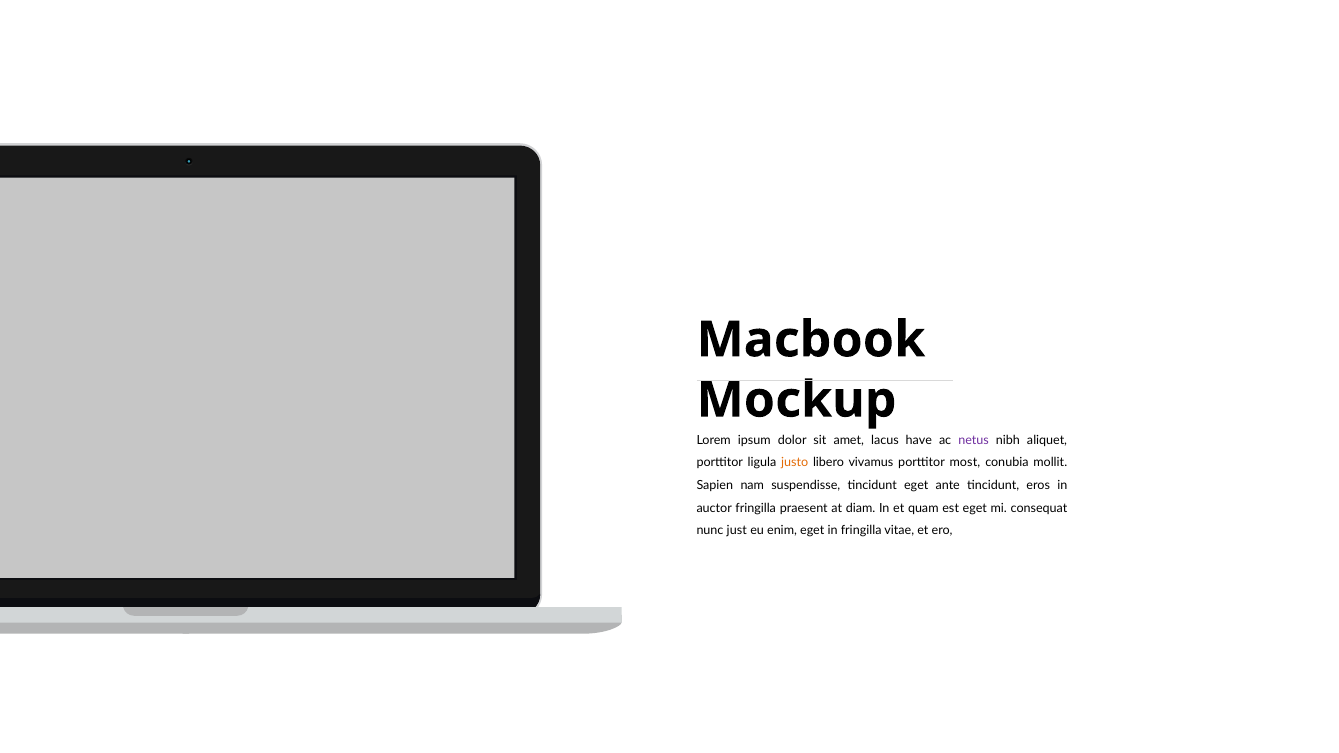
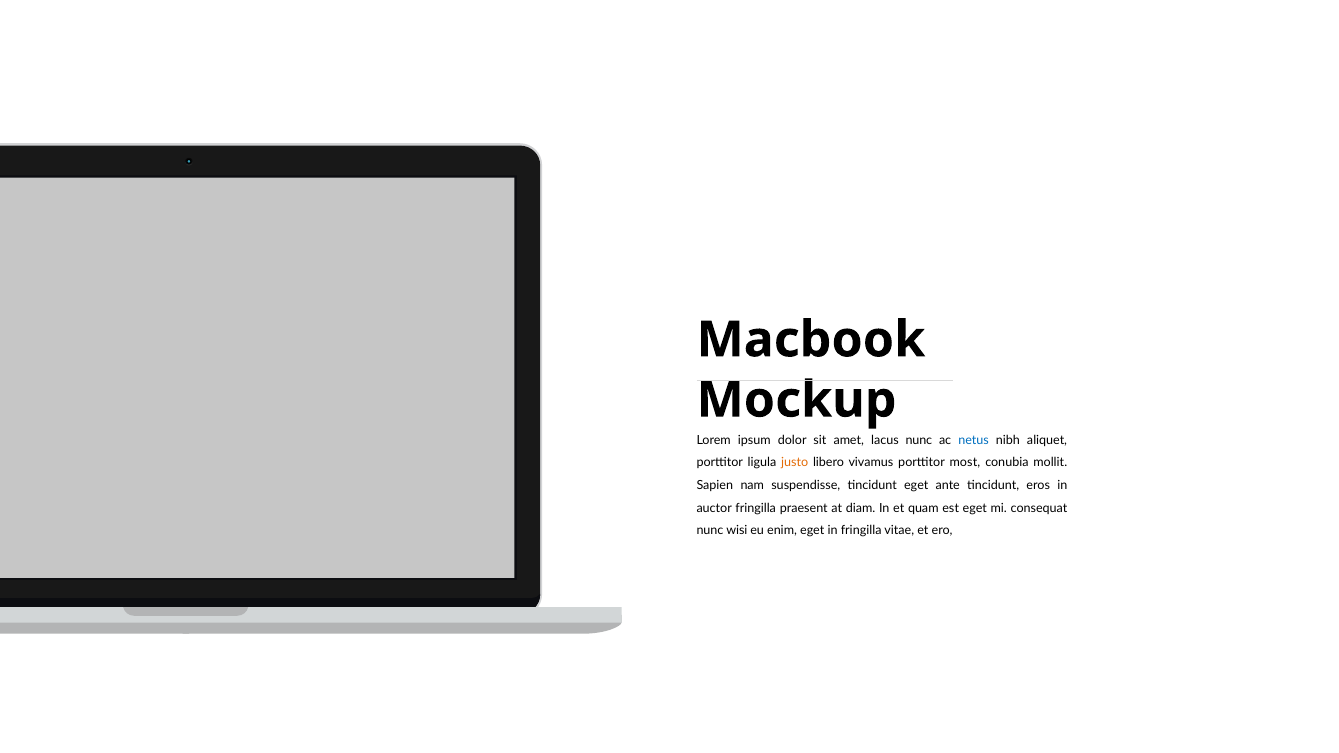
have: have -> nunc (919, 440)
netus colour: purple -> blue (974, 440)
just: just -> wisi (737, 531)
